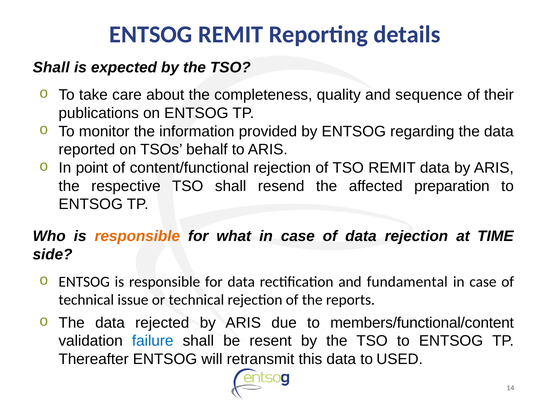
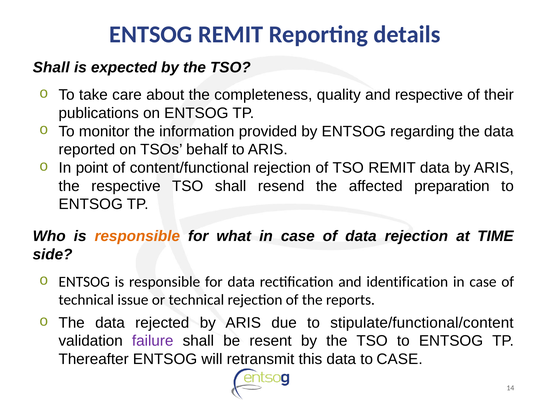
and sequence: sequence -> respective (429, 95)
fundamental: fundamental -> identification (407, 282)
members/functional/content: members/functional/content -> stipulate/functional/content (422, 323)
failure colour: blue -> purple (153, 341)
to USED: USED -> CASE (400, 359)
